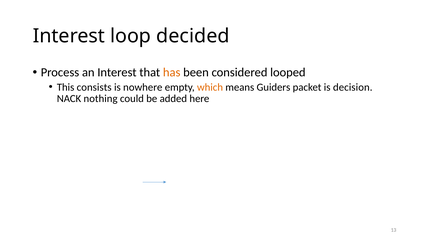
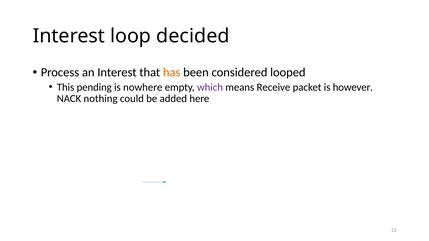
consists: consists -> pending (94, 87)
which colour: orange -> purple (210, 87)
Guiders: Guiders -> Receive (273, 87)
decision: decision -> however (353, 87)
